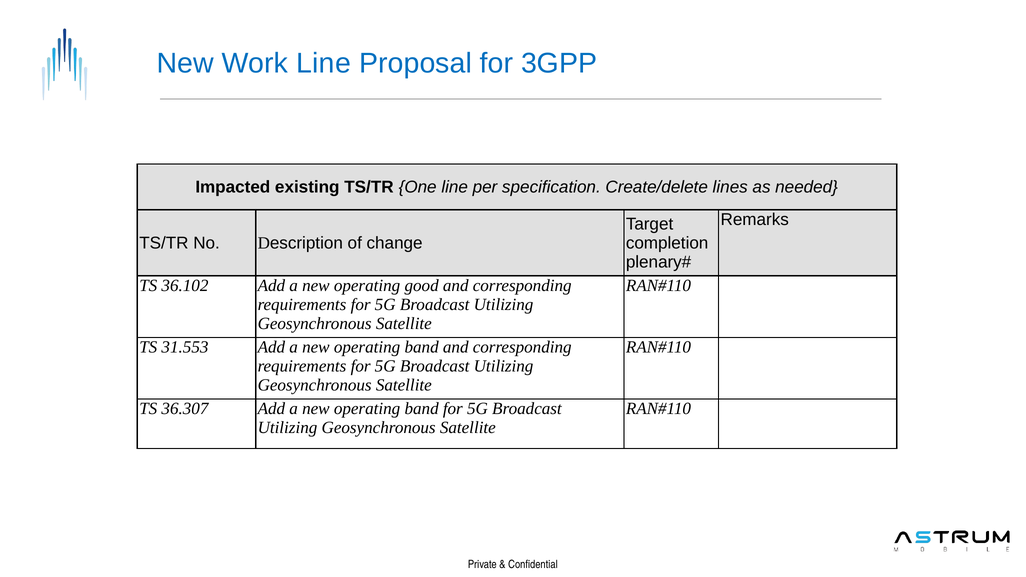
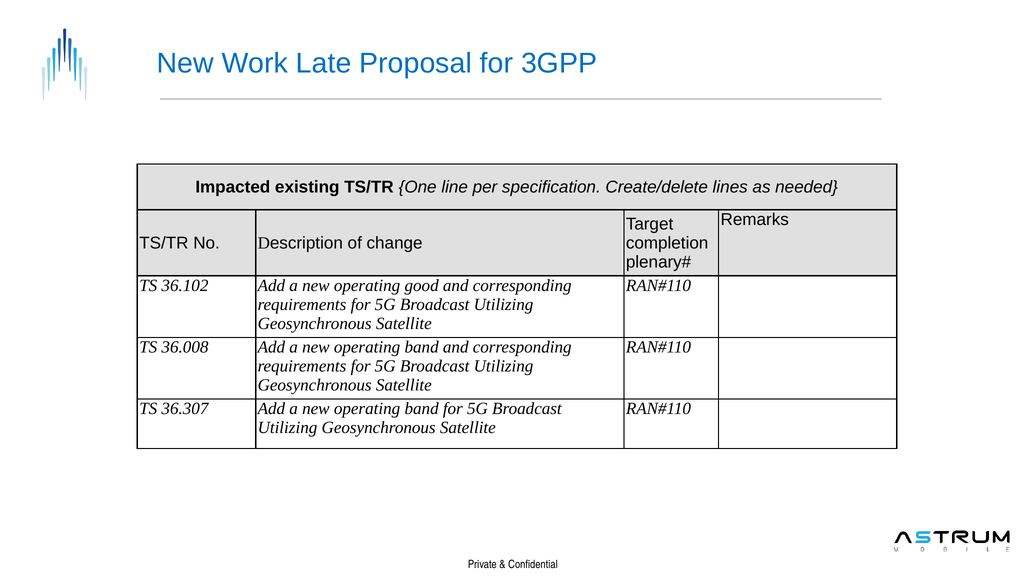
Work Line: Line -> Late (324, 63)
31.553: 31.553 -> 36.008 (185, 347)
